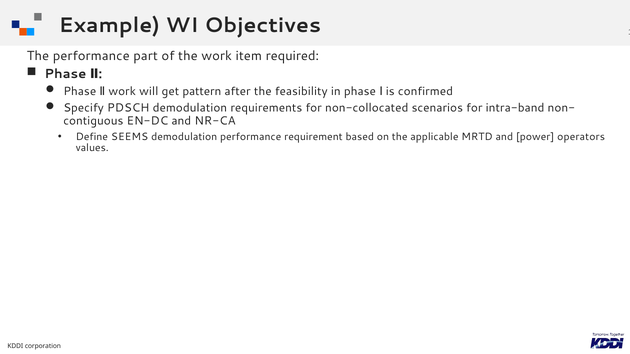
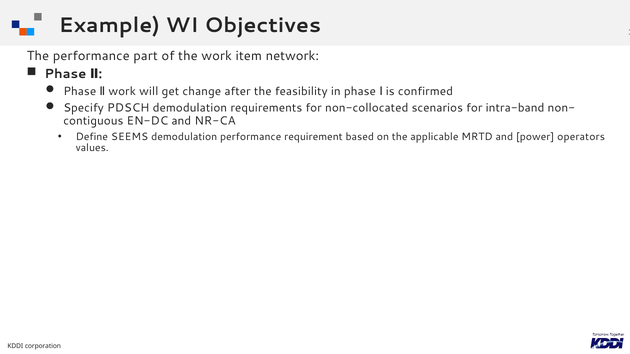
required: required -> network (292, 56)
pattern: pattern -> change (202, 91)
